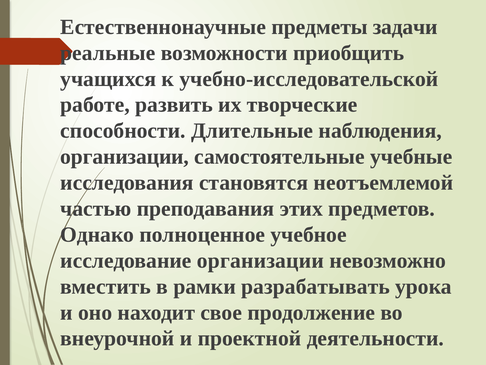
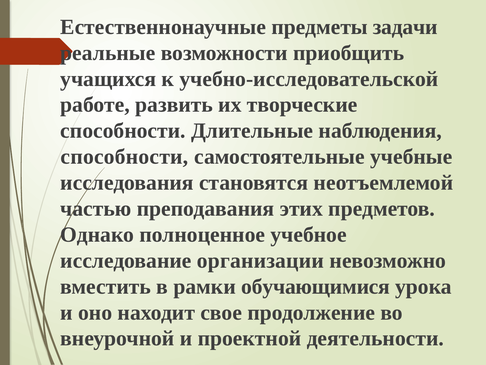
организации: организации -> способности (124, 157)
разрабатывать: разрабатывать -> обучающимися (316, 286)
